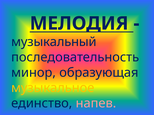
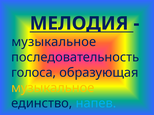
музыкальный: музыкальный -> музыкальное (54, 42)
минор: минор -> голоса (34, 73)
напев colour: pink -> light blue (96, 104)
